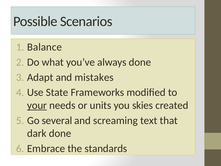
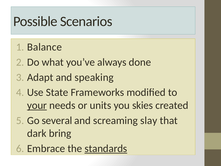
mistakes: mistakes -> speaking (94, 77)
text: text -> slay (149, 120)
dark done: done -> bring (60, 133)
standards underline: none -> present (106, 148)
